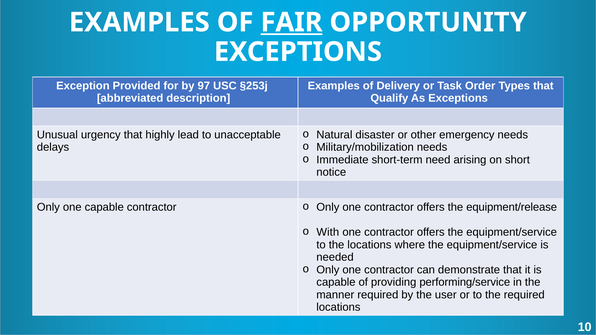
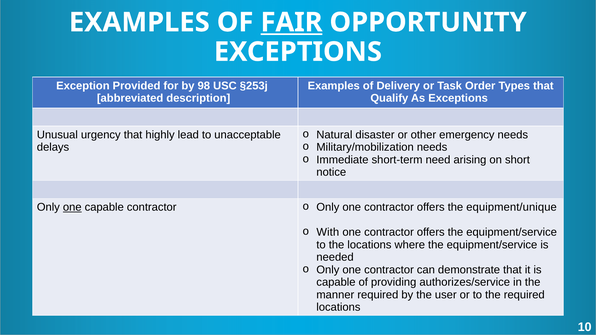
97: 97 -> 98 (204, 86)
one underline: none -> present (72, 207)
equipment/release: equipment/release -> equipment/unique (512, 207)
performing/service: performing/service -> authorizes/service (465, 282)
